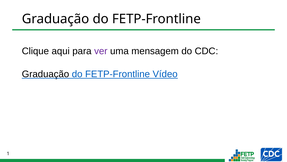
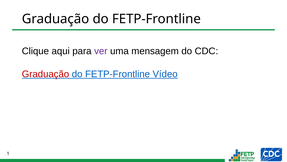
Graduação colour: black -> red (46, 74)
